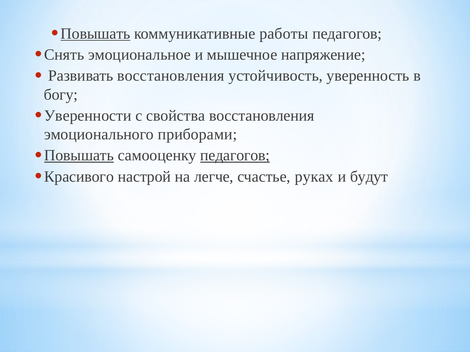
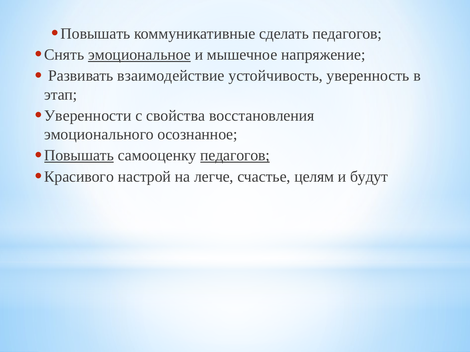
Повышать underline: present -> none (95, 34)
работы: работы -> сделать (284, 34)
эмоциональное underline: none -> present (139, 55)
Развивать восстановления: восстановления -> взаимодействие (171, 76)
богу: богу -> этап (61, 95)
приборами: приборами -> осознанное (198, 135)
руках: руках -> целям (314, 177)
